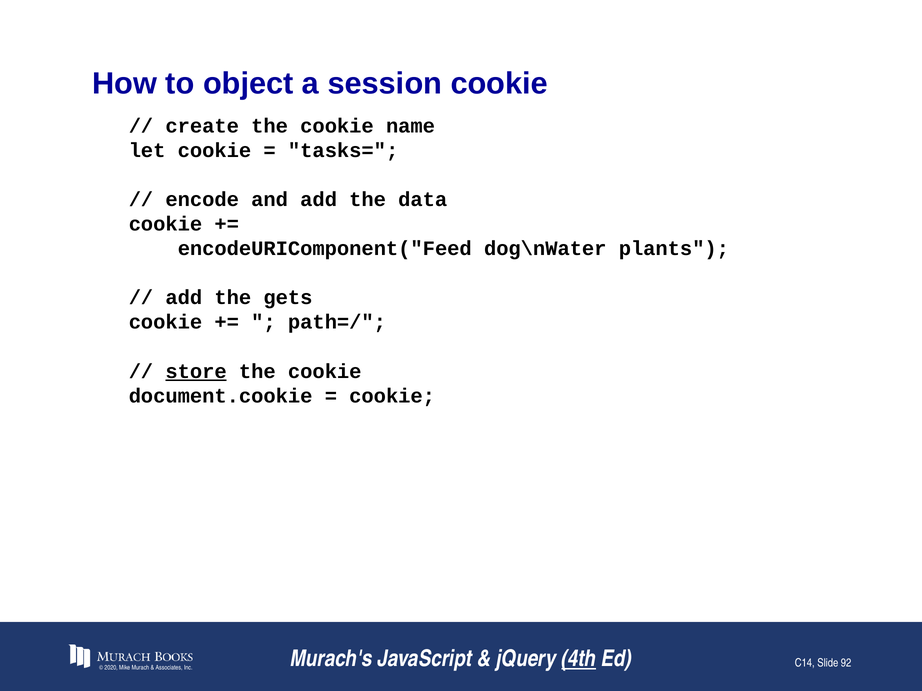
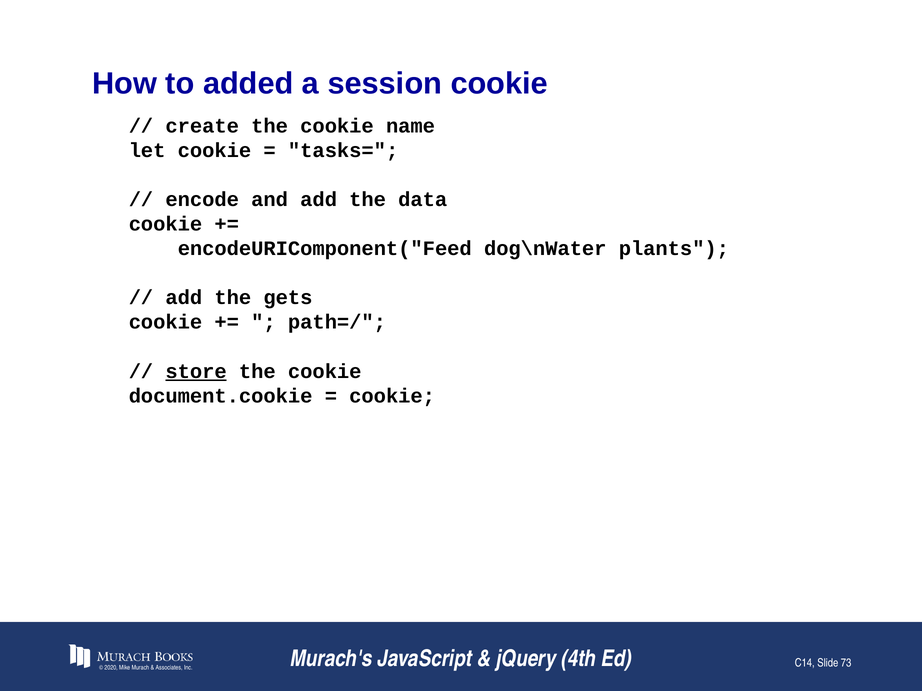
object: object -> added (248, 84)
4th underline: present -> none (579, 659)
92: 92 -> 73 (846, 663)
